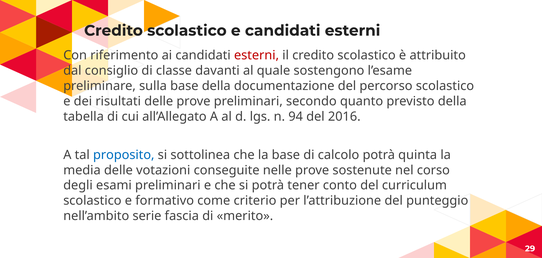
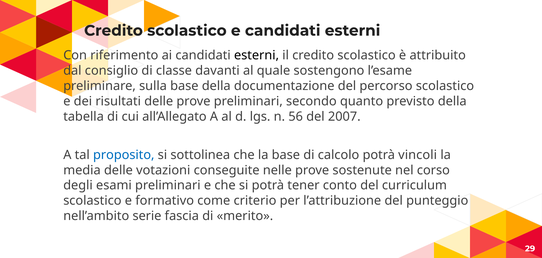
esterni colour: red -> black (257, 55)
94: 94 -> 56 (296, 117)
2016: 2016 -> 2007 (344, 117)
quinta: quinta -> vincoli (418, 155)
